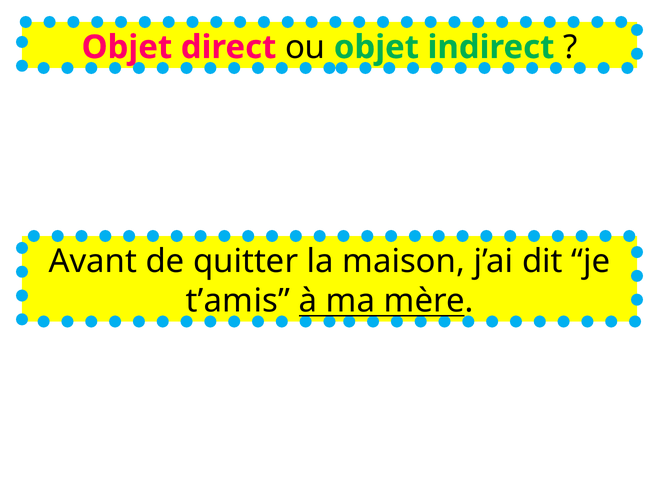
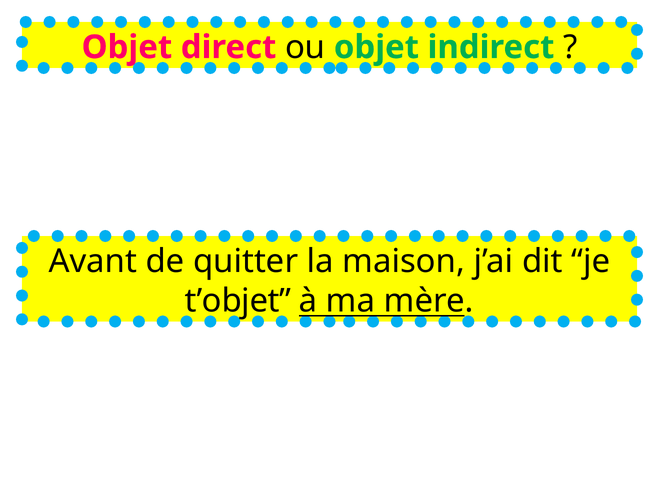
t’amis: t’amis -> t’objet (238, 301)
